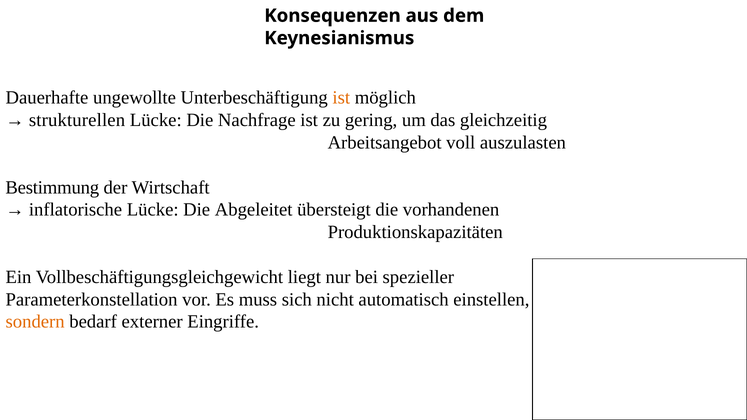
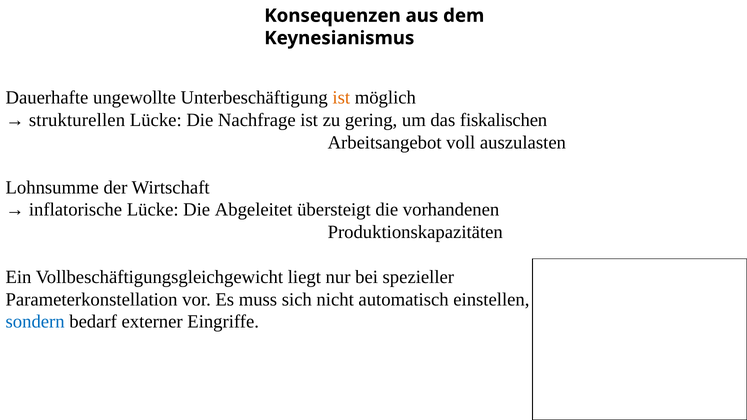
gleichzeitig: gleichzeitig -> fiskalischen (504, 120)
Bestimmung: Bestimmung -> Lohnsumme (52, 187)
sondern colour: orange -> blue (35, 322)
